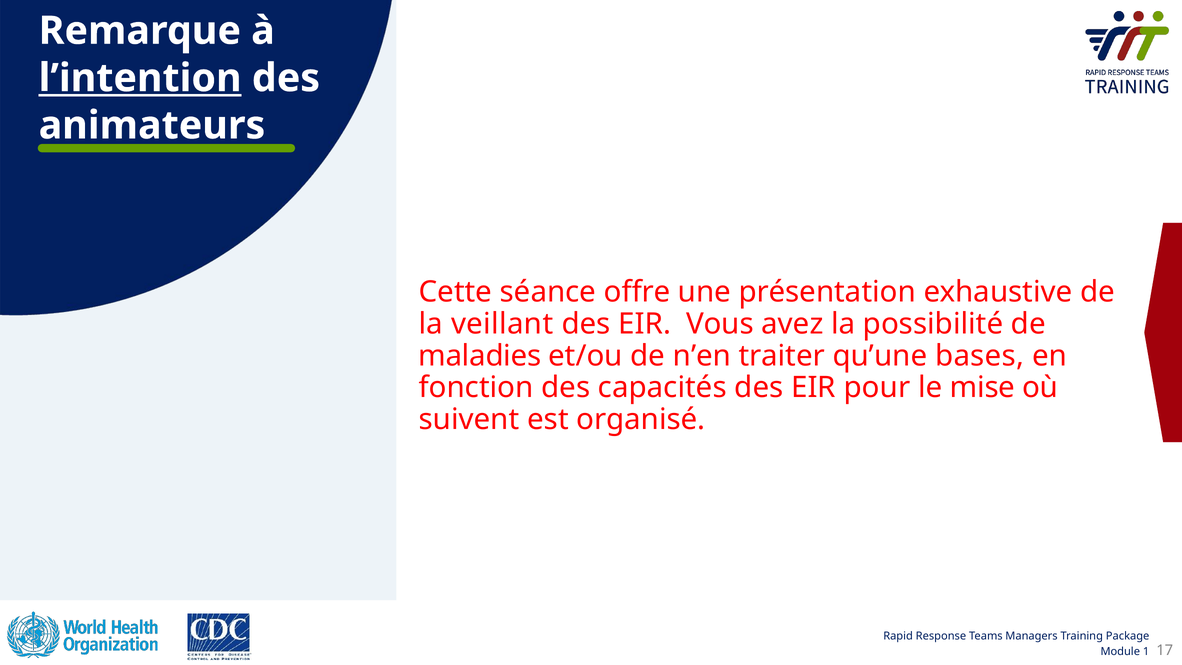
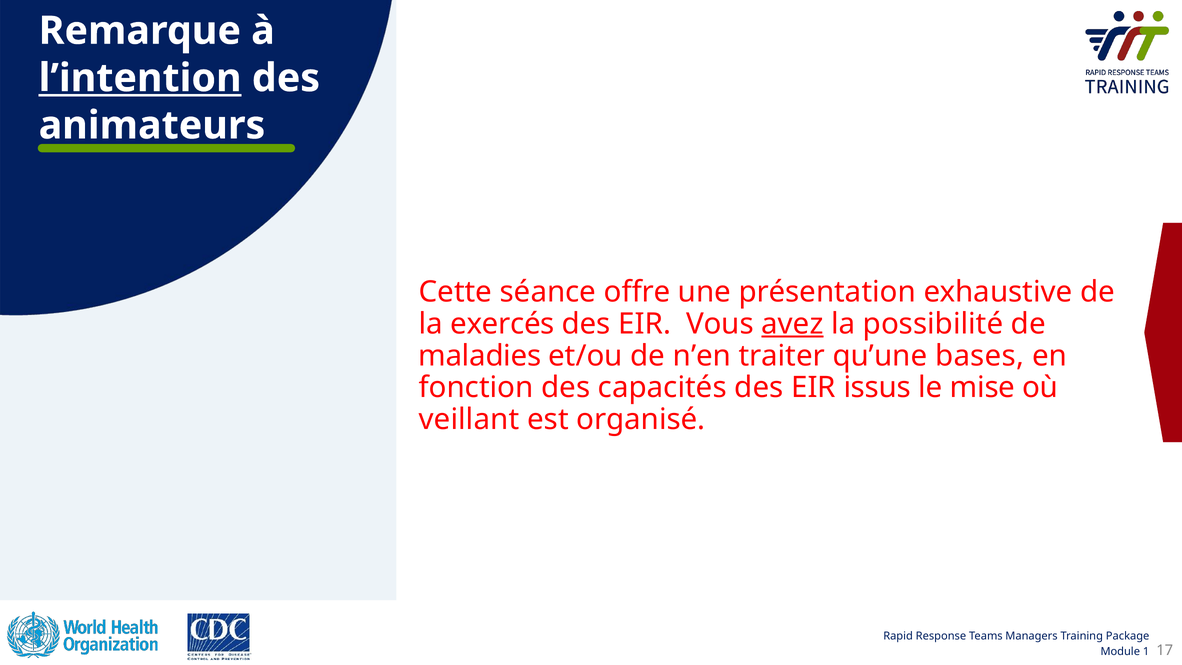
veillant: veillant -> exercés (502, 324)
avez underline: none -> present (792, 324)
pour: pour -> issus (877, 388)
suivent: suivent -> veillant (469, 419)
